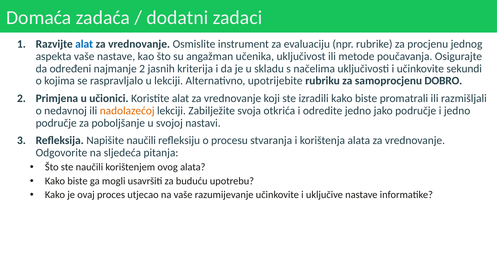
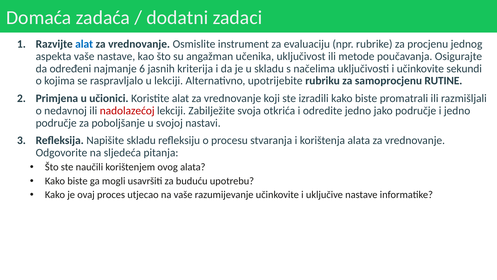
najmanje 2: 2 -> 6 (142, 68)
DOBRO: DOBRO -> RUTINE (443, 81)
nadolazećoj colour: orange -> red (127, 111)
Napišite naučili: naučili -> skladu (141, 140)
